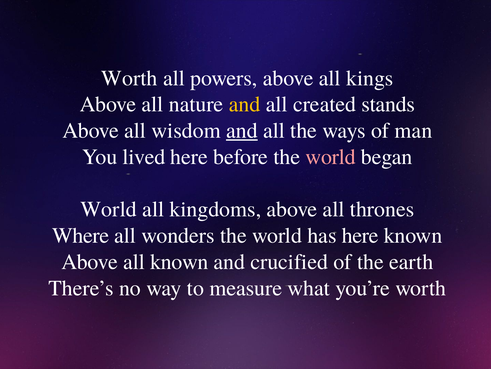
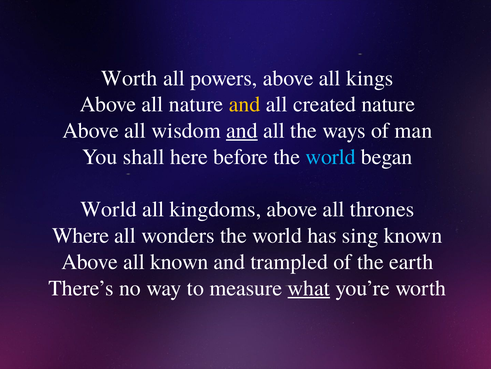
created stands: stands -> nature (388, 104)
lived: lived -> shall (144, 157)
world colour: pink -> light blue (331, 157)
has here: here -> sing (360, 235)
crucified: crucified -> trampled (289, 261)
what underline: none -> present (309, 288)
